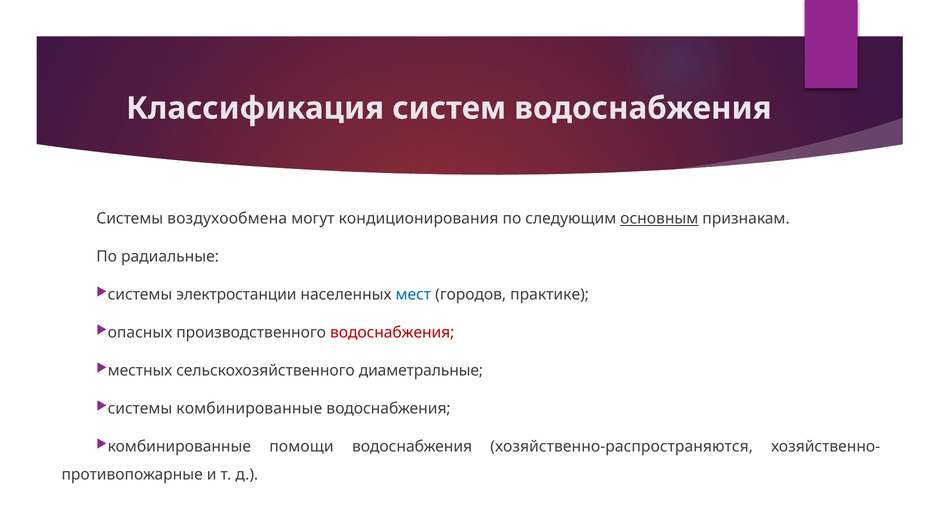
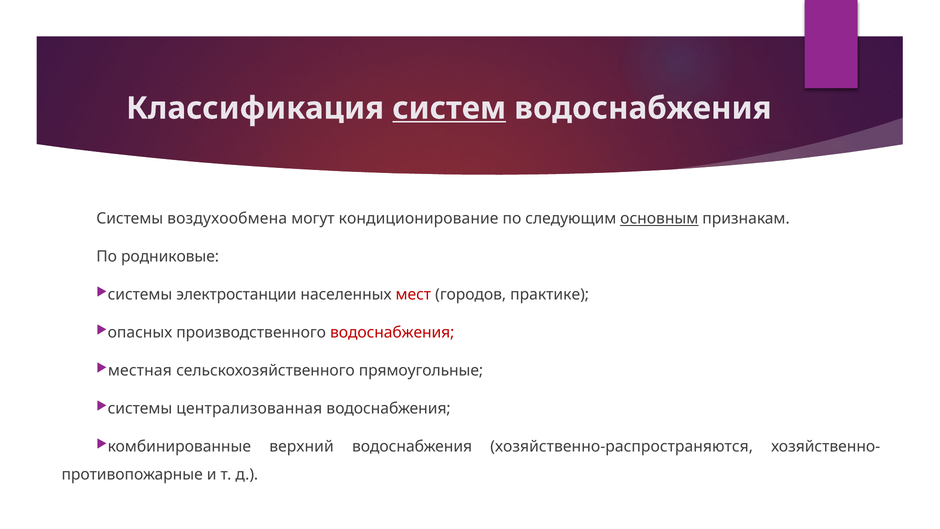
систем underline: none -> present (449, 108)
кондиционирования: кондиционирования -> кондиционирование (419, 218)
радиальные: радиальные -> родниковые (170, 256)
мест colour: blue -> red (413, 294)
местных: местных -> местная (140, 370)
диаметральные: диаметральные -> прямоугольные (421, 370)
системы комбинированные: комбинированные -> централизованная (249, 408)
помощи: помощи -> верхний (301, 446)
